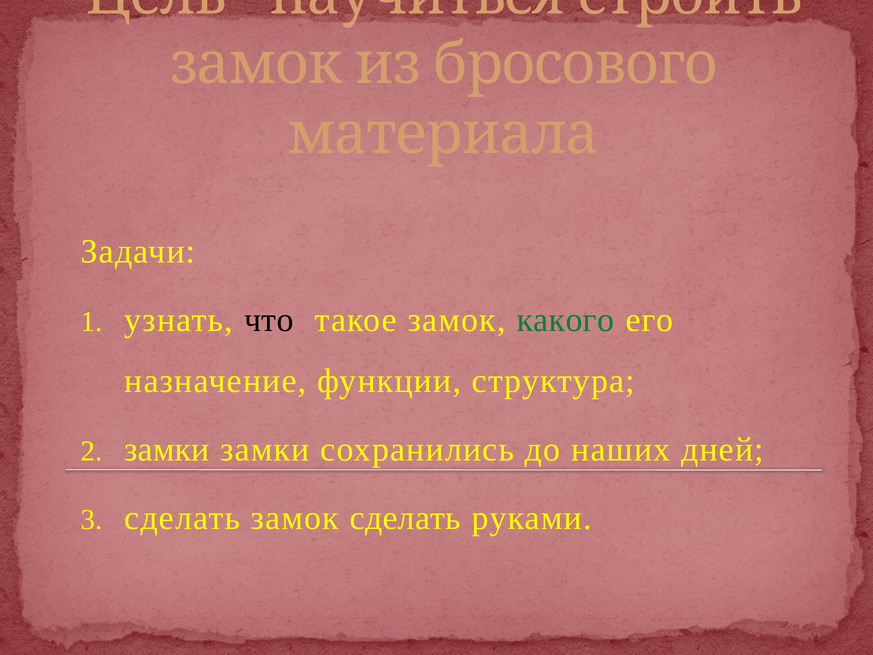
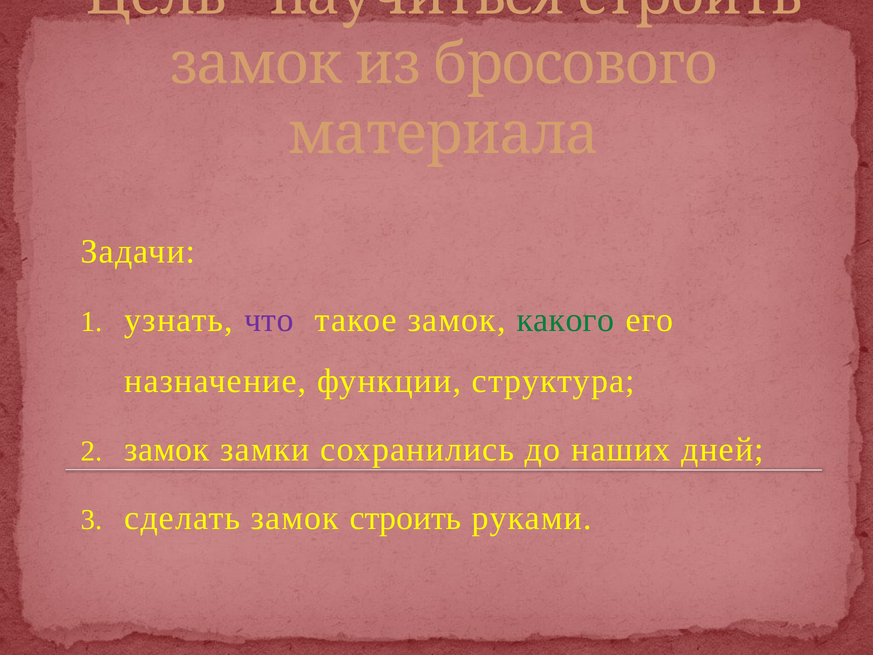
что colour: black -> purple (269, 320)
замки: замки -> замок (167, 449)
замок сделать: сделать -> строить (406, 518)
